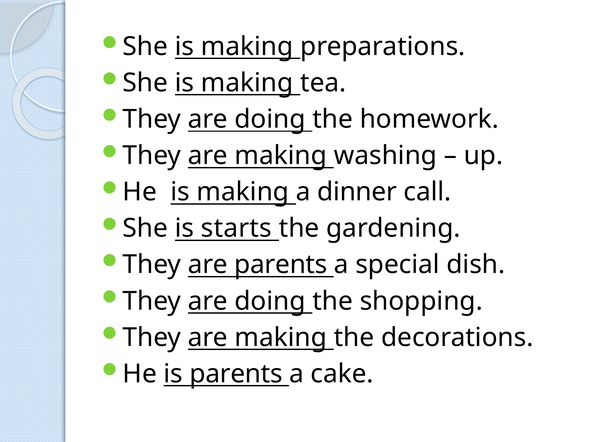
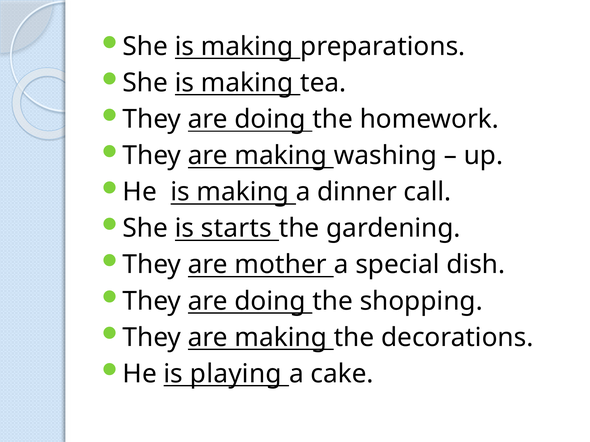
are parents: parents -> mother (281, 265)
is parents: parents -> playing (236, 374)
